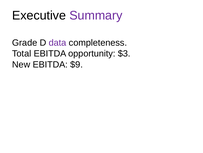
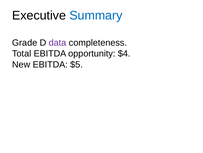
Summary colour: purple -> blue (96, 15)
$3: $3 -> $4 (124, 53)
$9: $9 -> $5 (77, 64)
